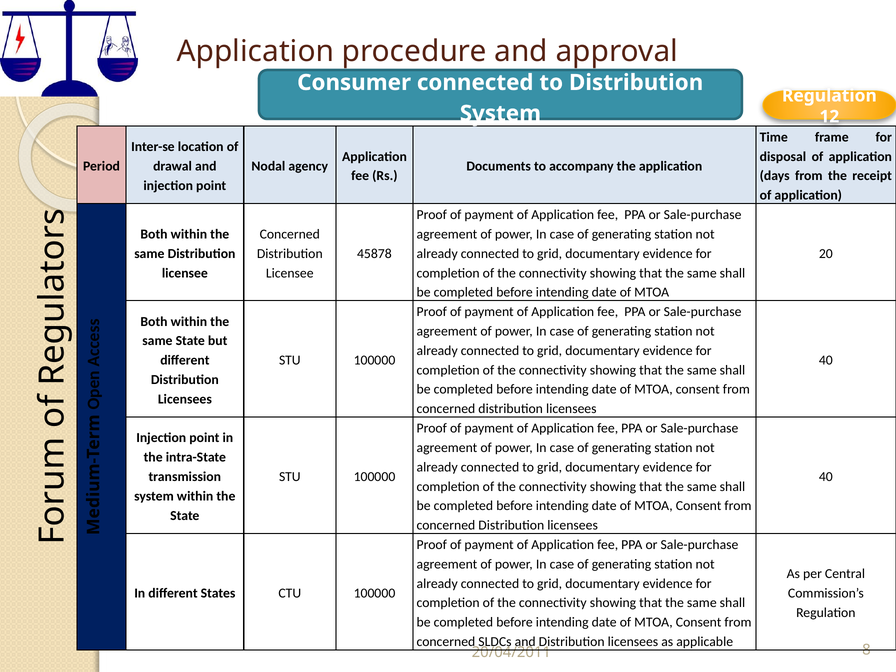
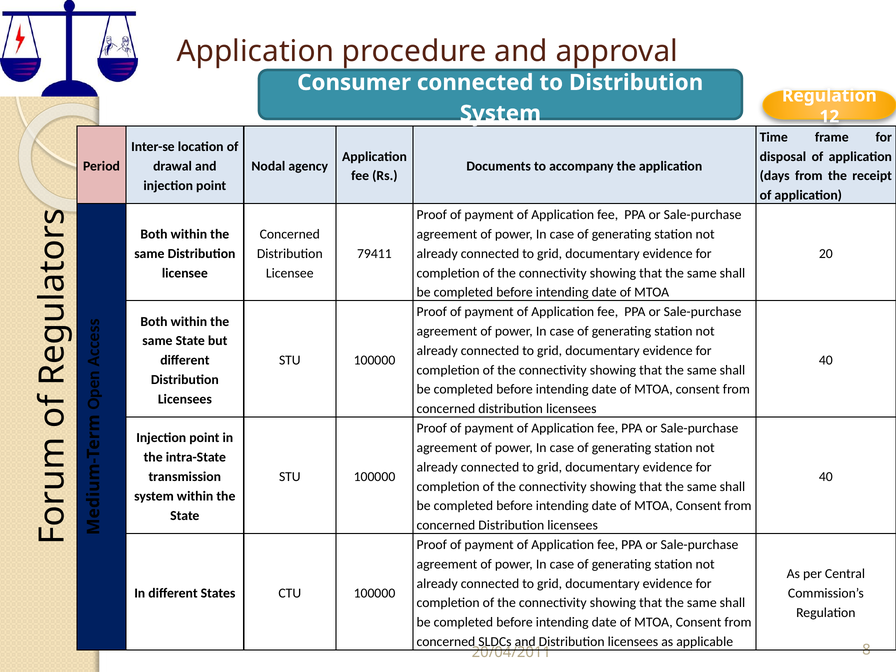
45878: 45878 -> 79411 (374, 254)
